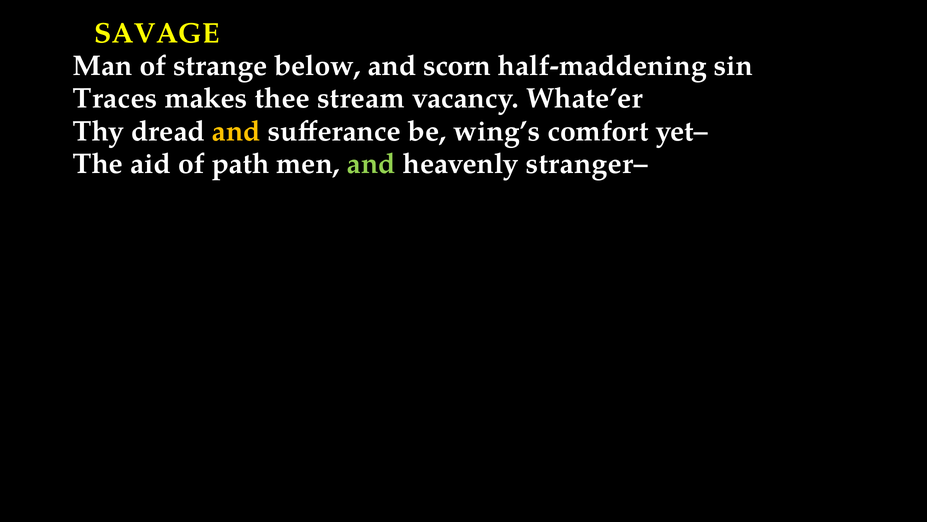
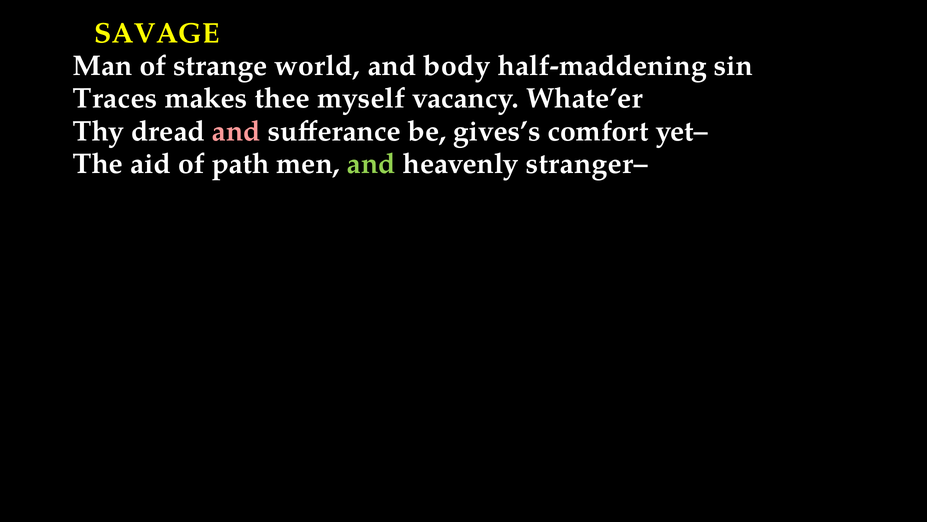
below: below -> world (317, 66)
scorn: scorn -> body (457, 66)
stream: stream -> myself (361, 98)
and colour: yellow -> pink (236, 131)
wing’s: wing’s -> gives’s (497, 131)
